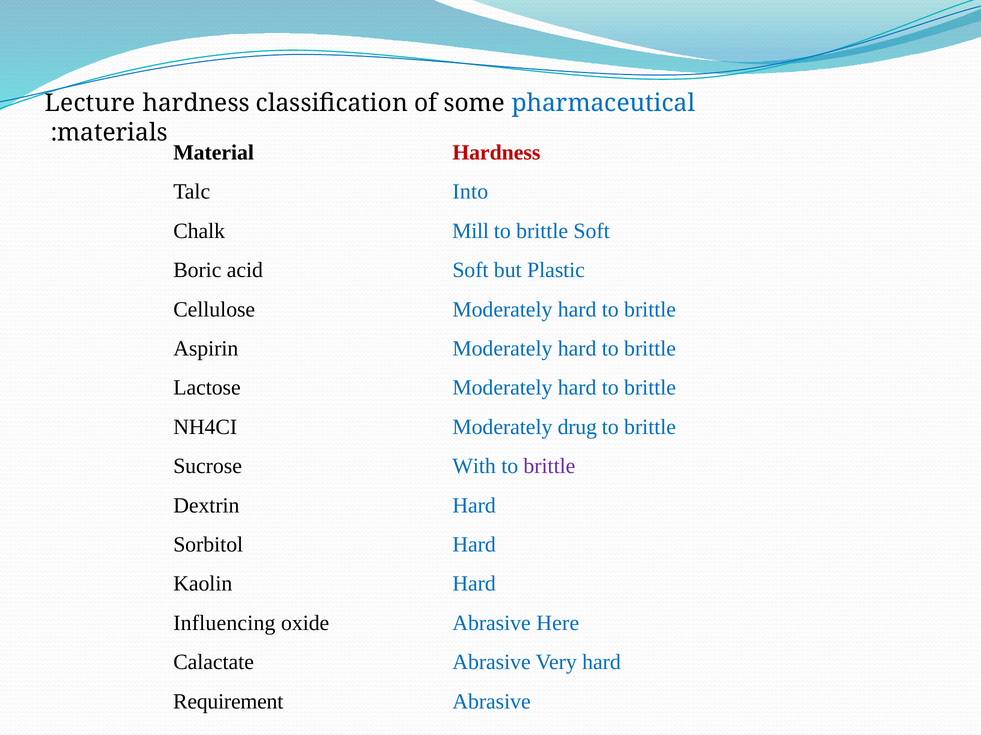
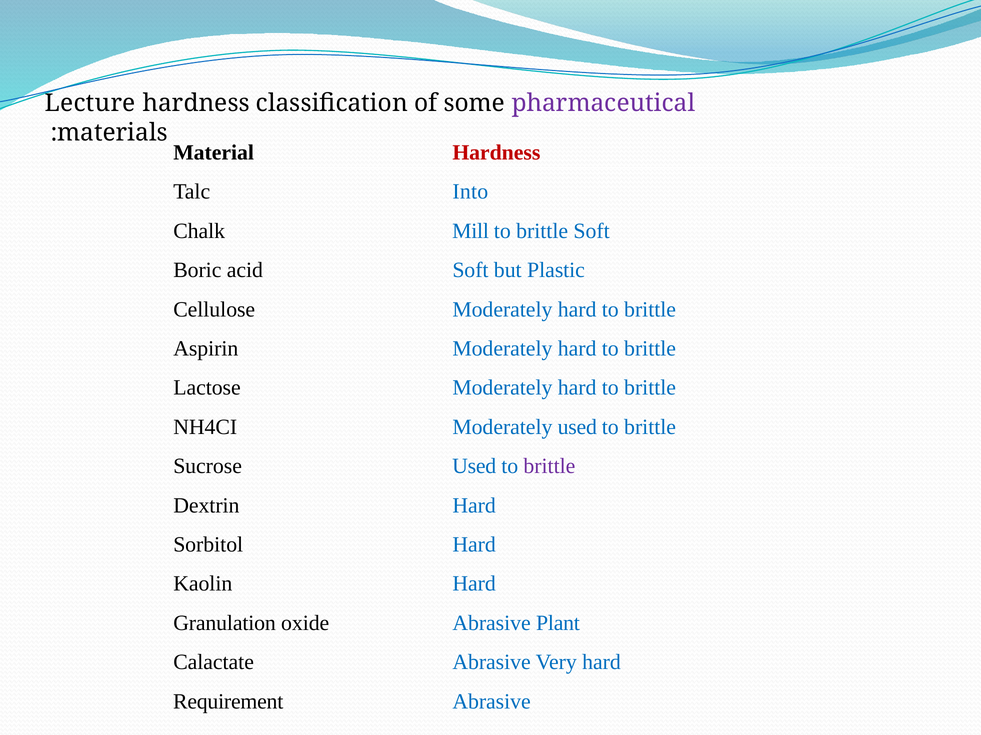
pharmaceutical colour: blue -> purple (603, 103)
Moderately drug: drug -> used (577, 427)
Sucrose With: With -> Used (474, 467)
Influencing: Influencing -> Granulation (225, 624)
Here: Here -> Plant (558, 624)
